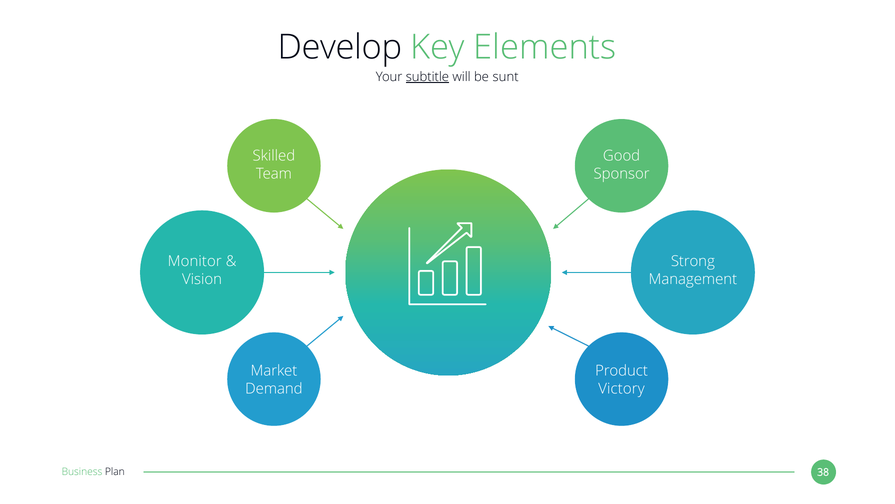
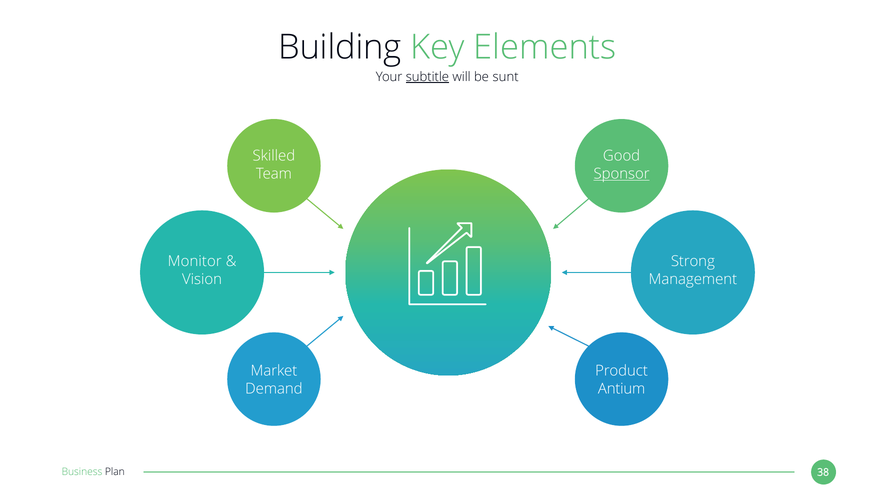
Develop: Develop -> Building (340, 47)
Sponsor underline: none -> present (622, 174)
Victory: Victory -> Antium (622, 389)
